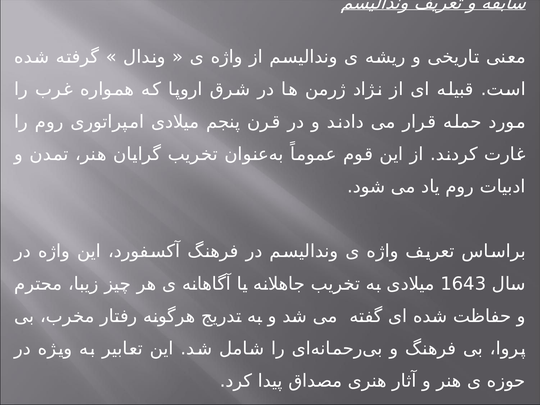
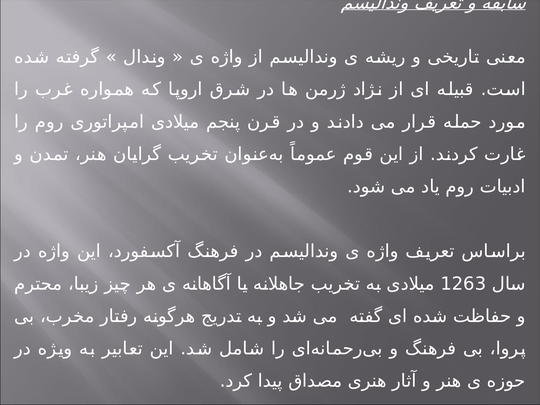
1643: 1643 -> 1263 (463, 284)
